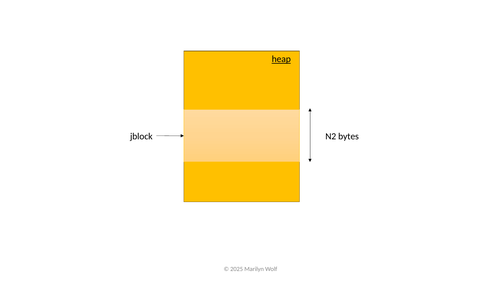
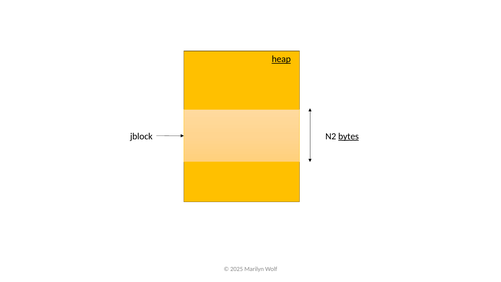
bytes underline: none -> present (349, 136)
